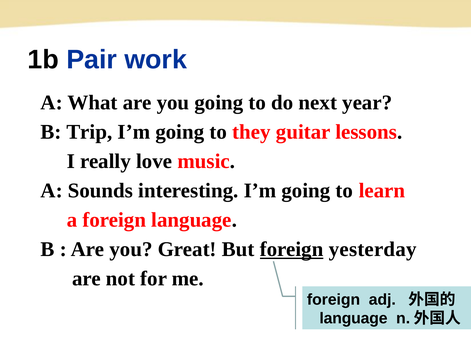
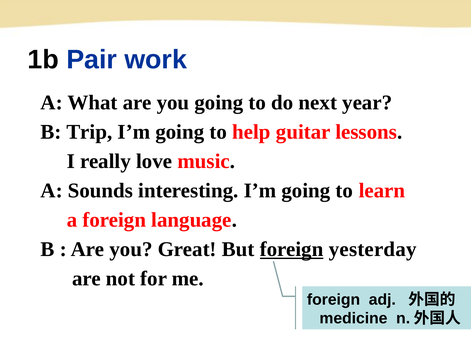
they: they -> help (251, 132)
language: language -> medicine (353, 319)
